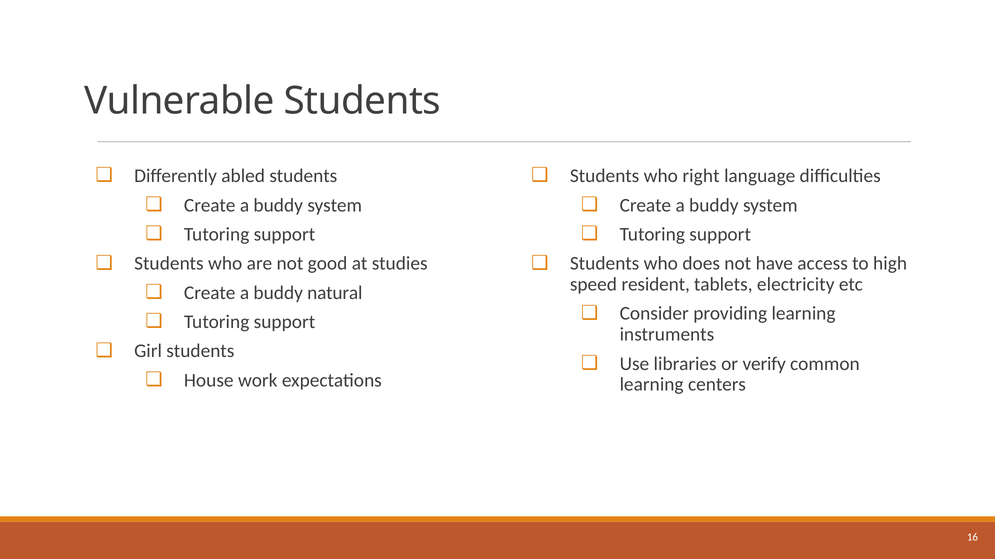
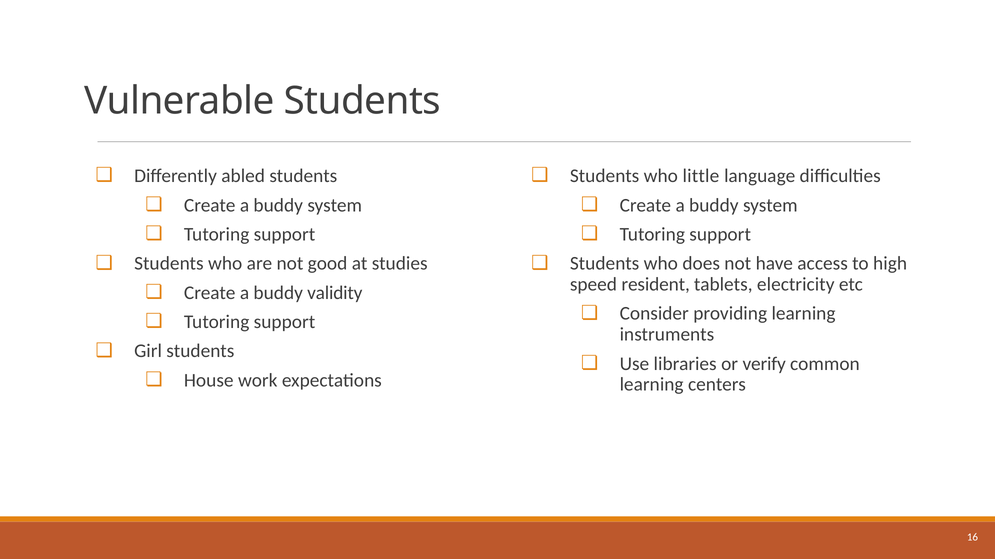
right: right -> little (701, 176)
natural: natural -> validity (335, 293)
